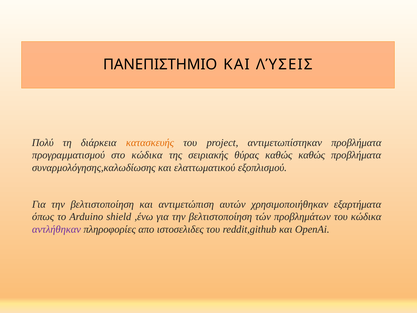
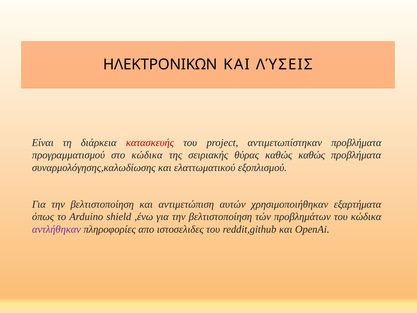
ΠΑΝΕΠΙΣΤΗΜΙΟ: ΠΑΝΕΠΙΣΤΗΜΙΟ -> ΗΛΕΚΤΡΟΝΙΚΩΝ (160, 65)
Πολύ: Πολύ -> Είναι (43, 142)
κατασκευής colour: orange -> red (150, 142)
